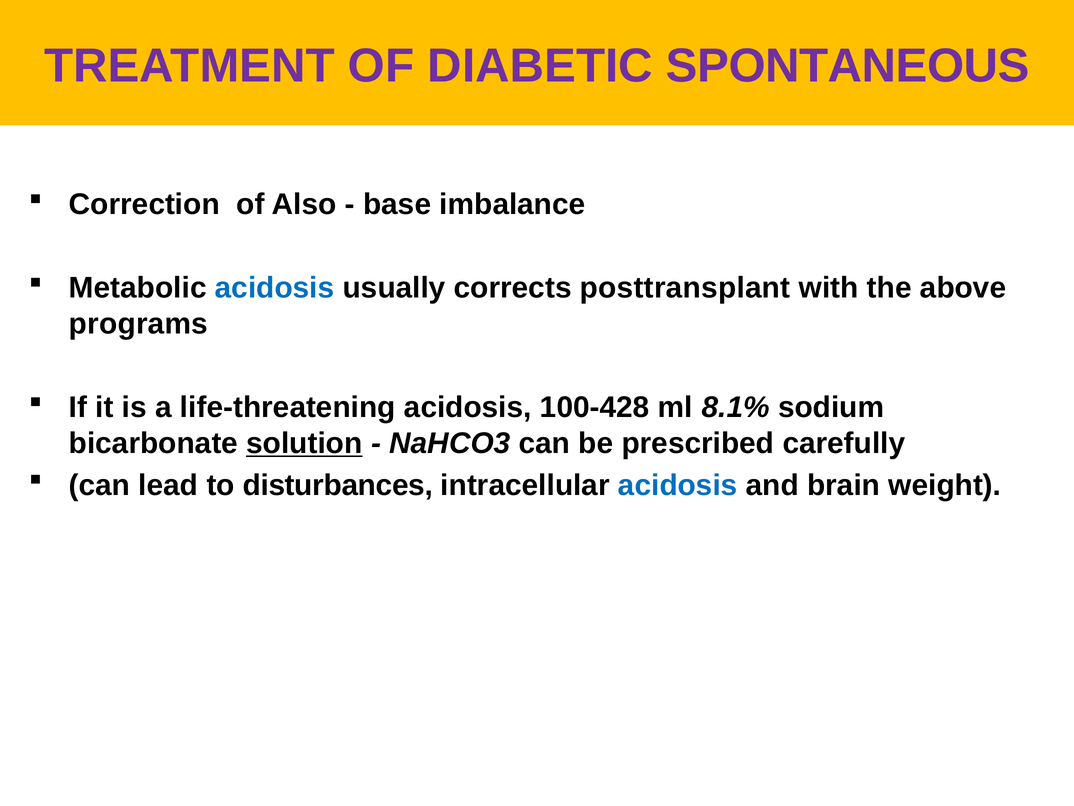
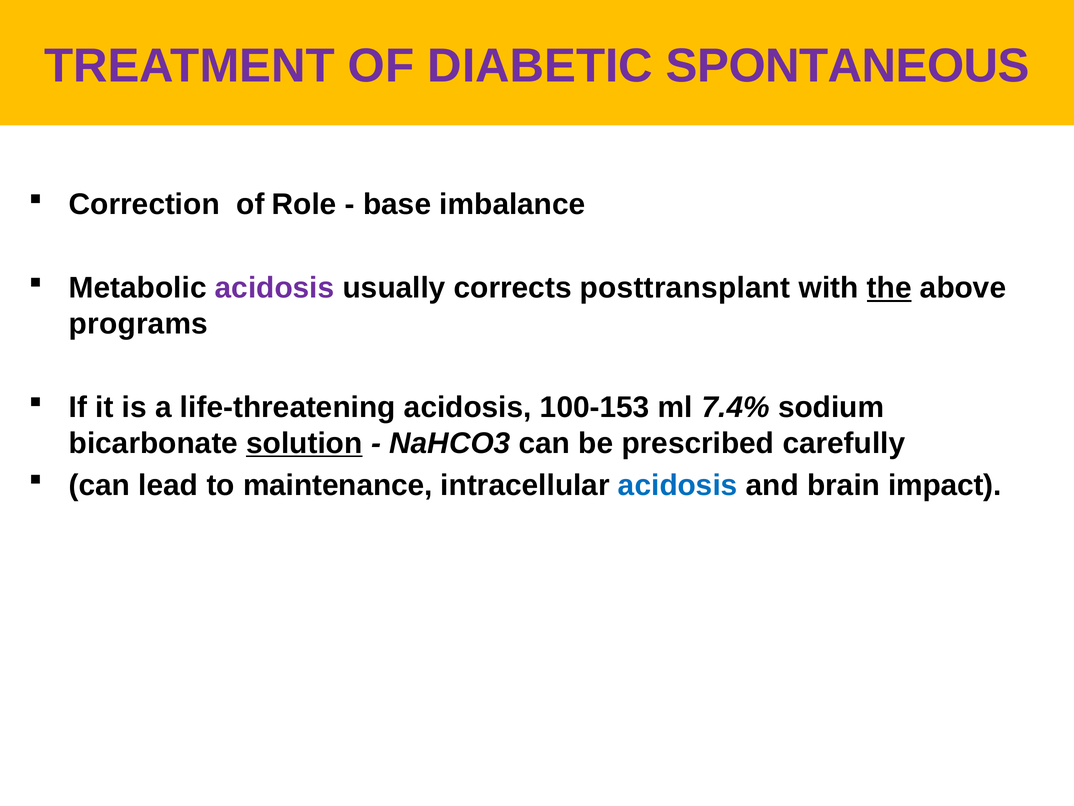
Also: Also -> Role (304, 204)
acidosis colour: blue -> purple (275, 288)
the underline: none -> present (889, 288)
100-428: 100-428 -> 100-153 (595, 407)
8.1%: 8.1% -> 7.4% (736, 407)
disturbances: disturbances -> maintenance (338, 485)
weight: weight -> impact (945, 485)
